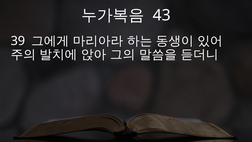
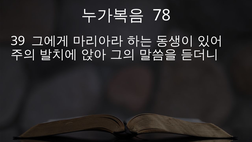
43: 43 -> 78 (162, 15)
